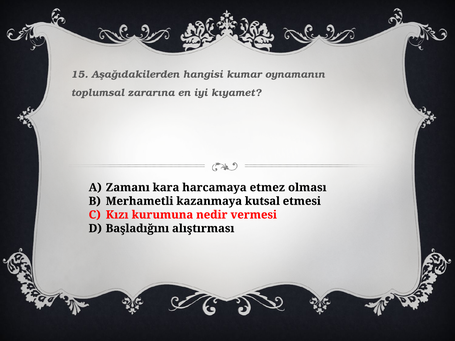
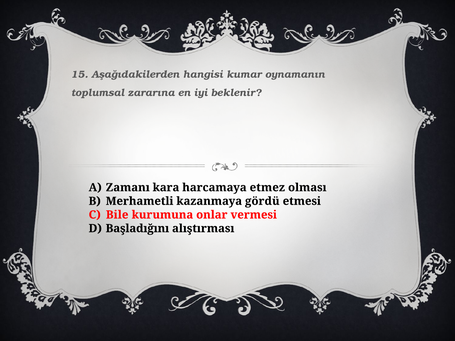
kıyamet: kıyamet -> beklenir (236, 93)
kutsal: kutsal -> gördü (262, 201)
Kızı: Kızı -> Bile (117, 215)
nedir: nedir -> onlar (212, 215)
